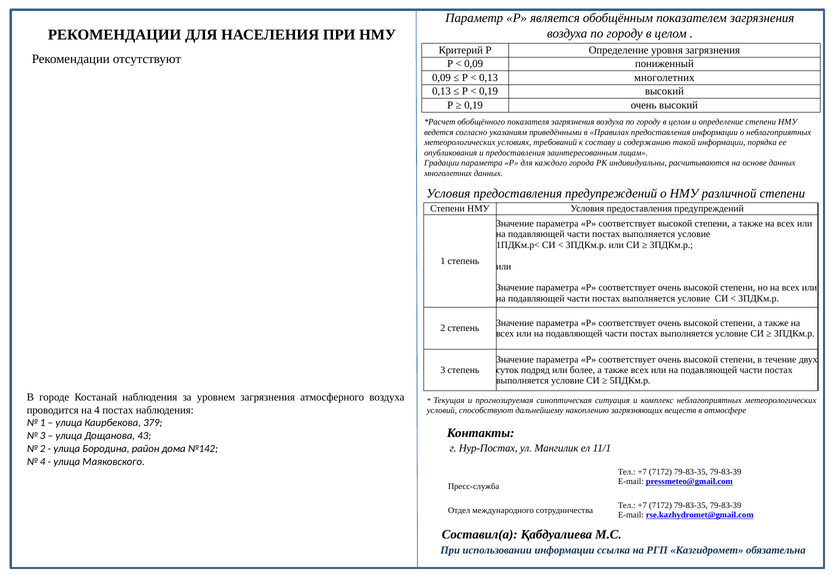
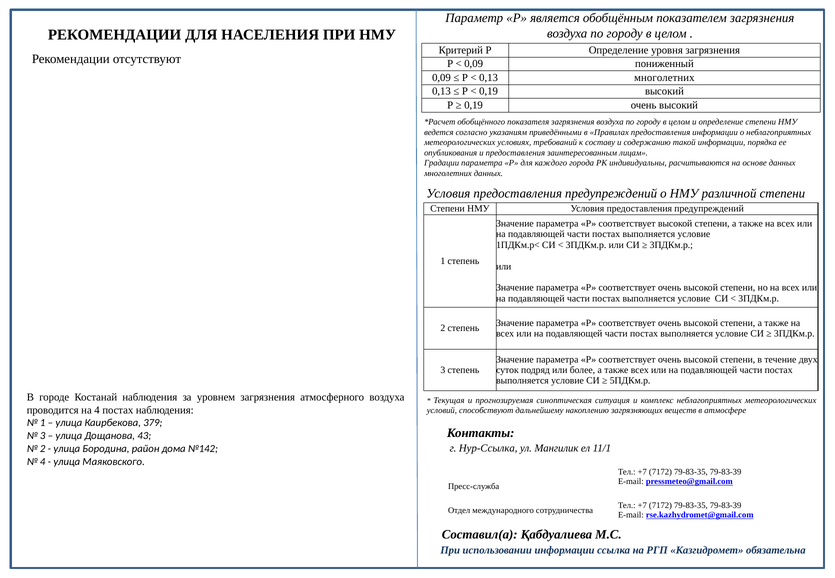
Нур-Постах: Нур-Постах -> Нур-Ссылка (488, 449)
